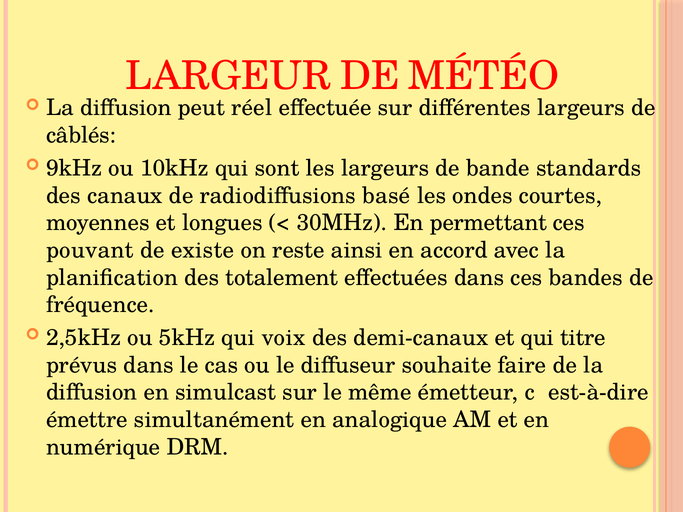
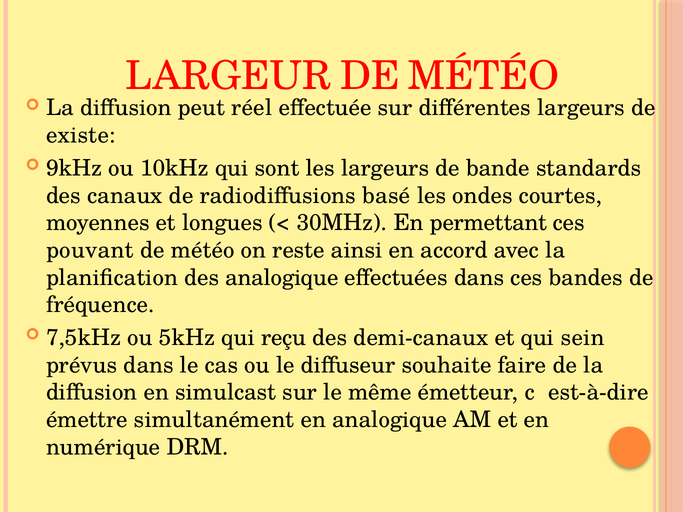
câblés: câblés -> existe (81, 135)
existe: existe -> météo (203, 250)
des totalement: totalement -> analogique (282, 278)
2,5kHz: 2,5kHz -> 7,5kHz (84, 338)
voix: voix -> reçu (284, 338)
titre: titre -> sein (583, 338)
